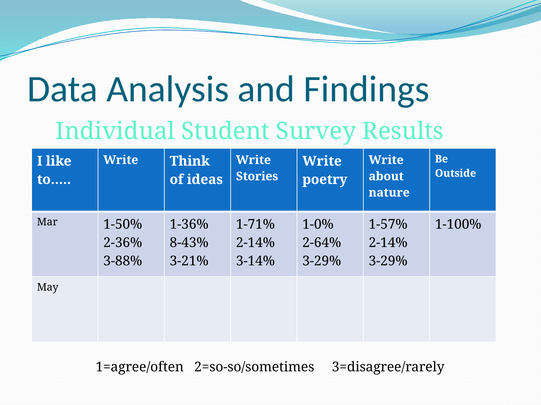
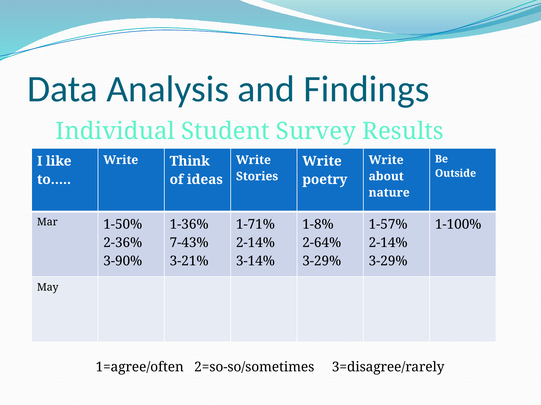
1-0%: 1-0% -> 1-8% (318, 225)
8-43%: 8-43% -> 7-43% (189, 243)
3-88%: 3-88% -> 3-90% (123, 261)
